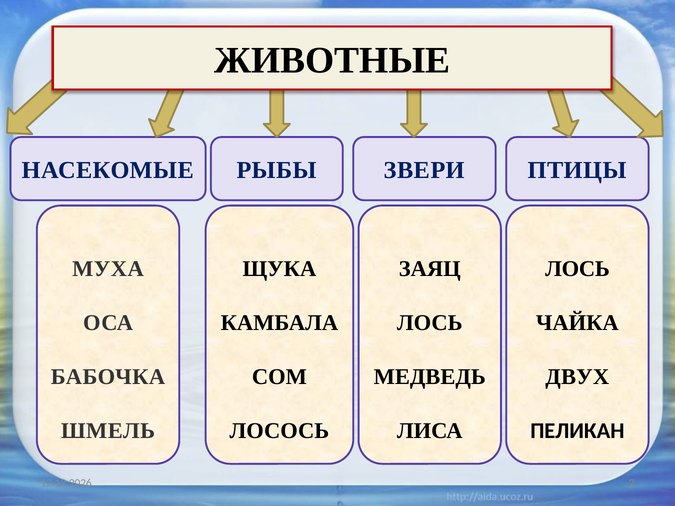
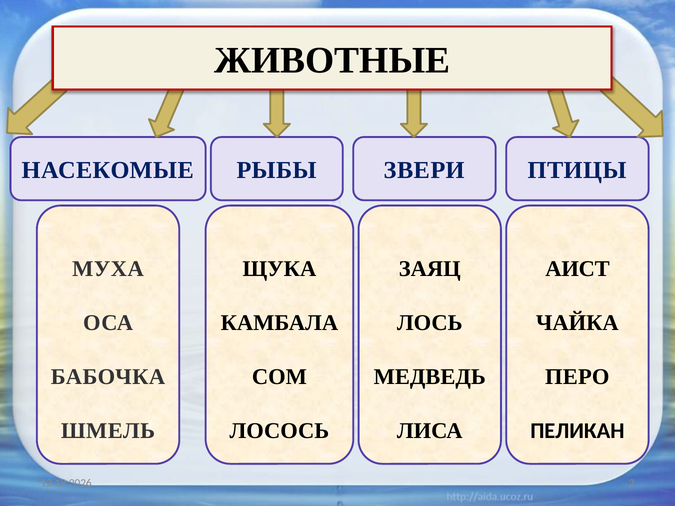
ЛОСЬ: ЛОСЬ -> АИСТ (578, 269)
ДВУХ: ДВУХ -> ПЕРО (577, 377)
